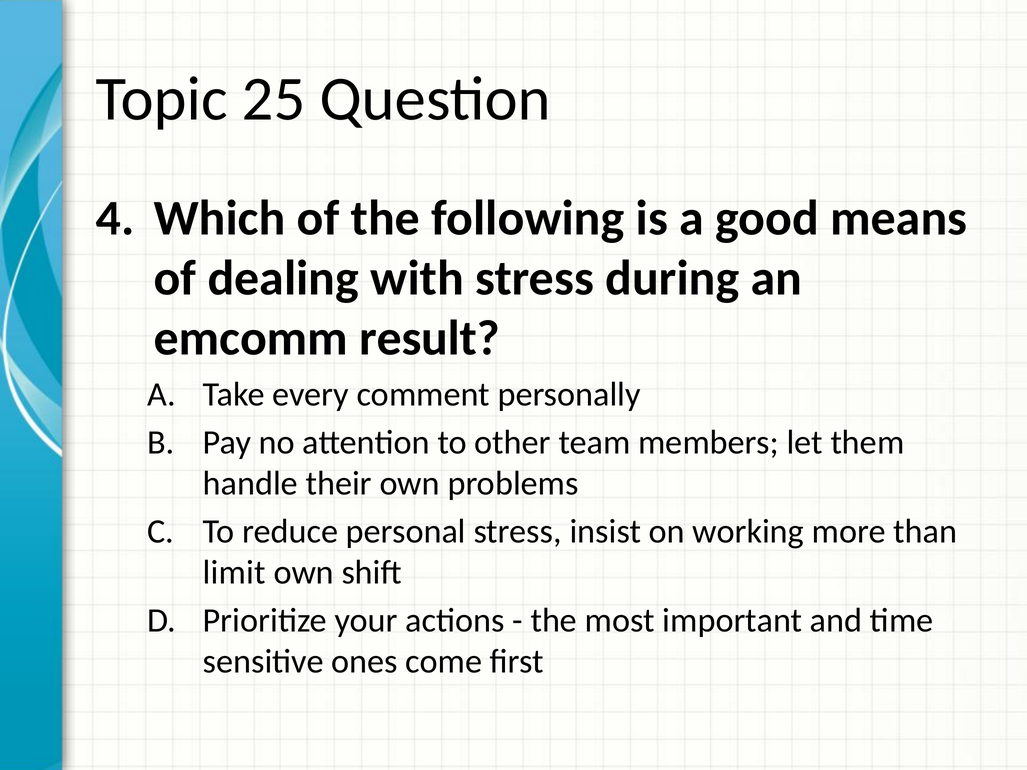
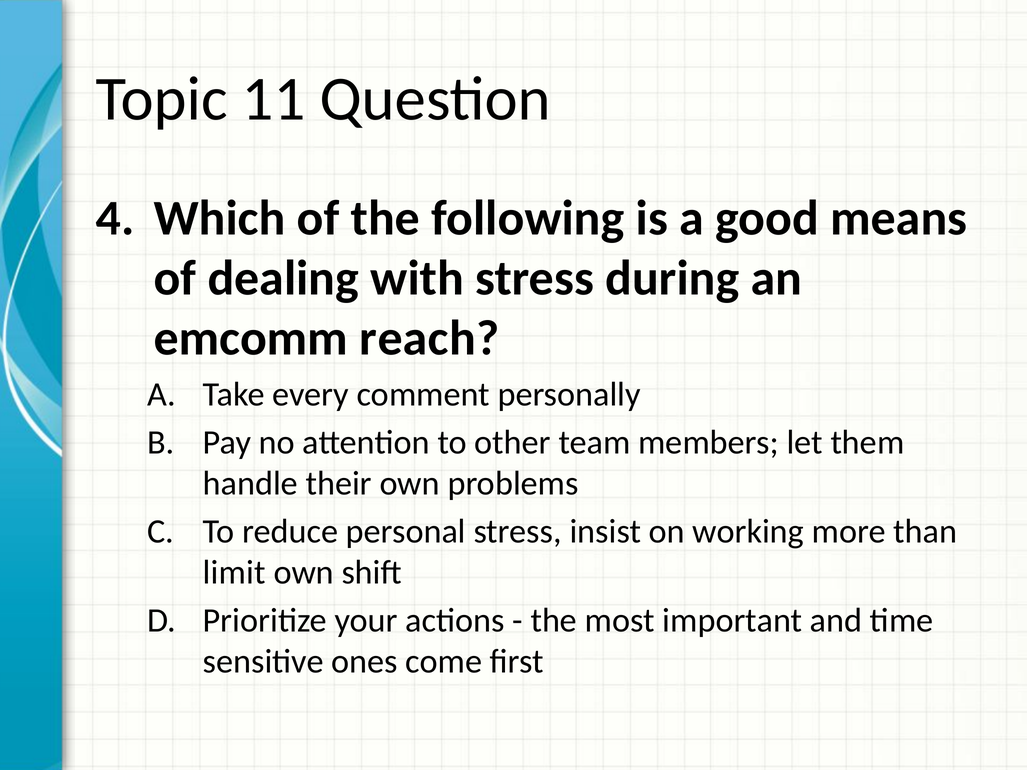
25: 25 -> 11 (274, 99)
result: result -> reach (429, 338)
